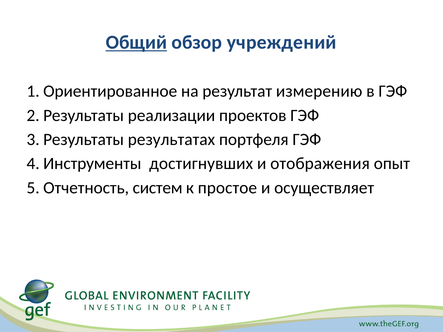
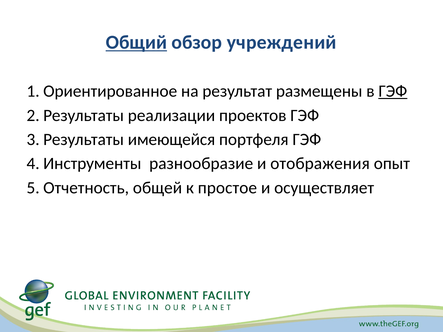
измерению: измерению -> размещены (319, 91)
ГЭФ underline: none -> present (393, 91)
результатах: результатах -> имеющейся (172, 140)
достигнувших: достигнувших -> разнообразие (201, 164)
систем: систем -> общей (157, 188)
